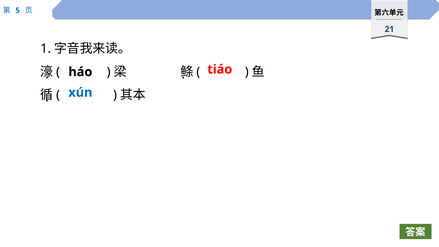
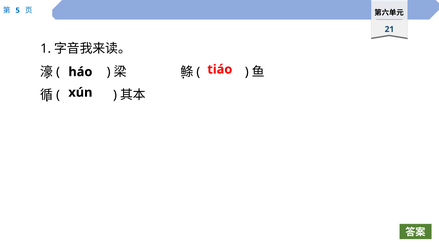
xún colour: blue -> black (80, 92)
